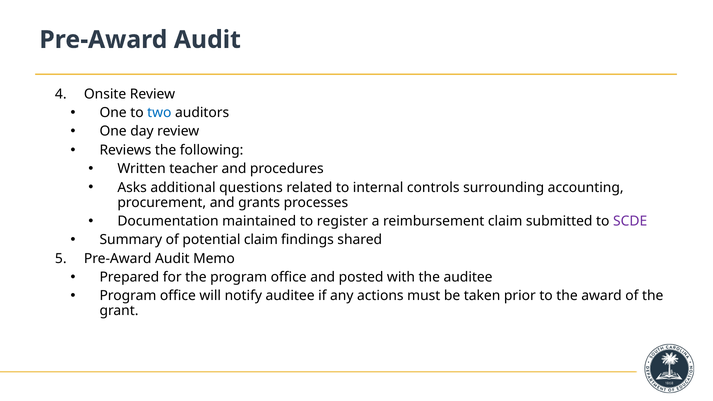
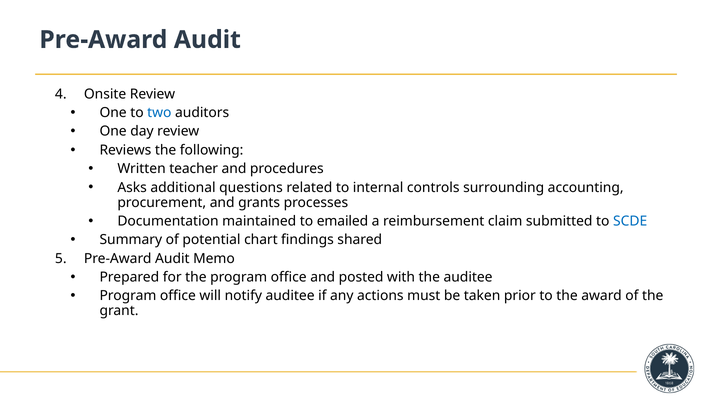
register: register -> emailed (342, 221)
SCDE colour: purple -> blue (630, 221)
potential claim: claim -> chart (261, 240)
